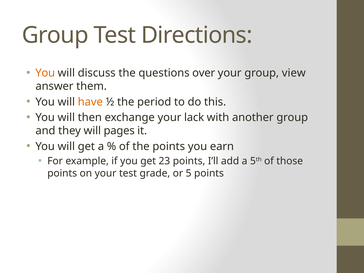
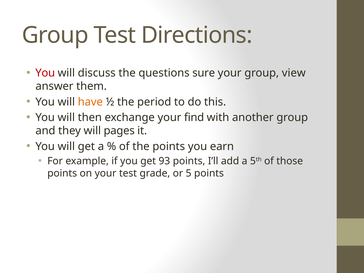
You colour: orange -> red (45, 73)
over: over -> sure (204, 73)
lack: lack -> find (194, 117)
23: 23 -> 93 (164, 161)
